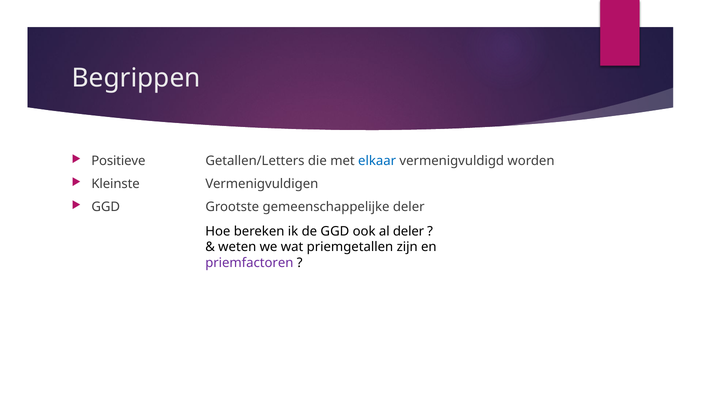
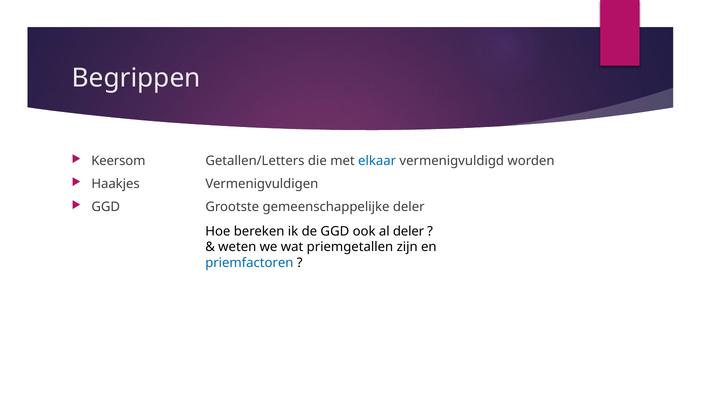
Positieve: Positieve -> Keersom (118, 161)
Kleinste: Kleinste -> Haakjes (116, 184)
priemfactoren colour: purple -> blue (249, 263)
